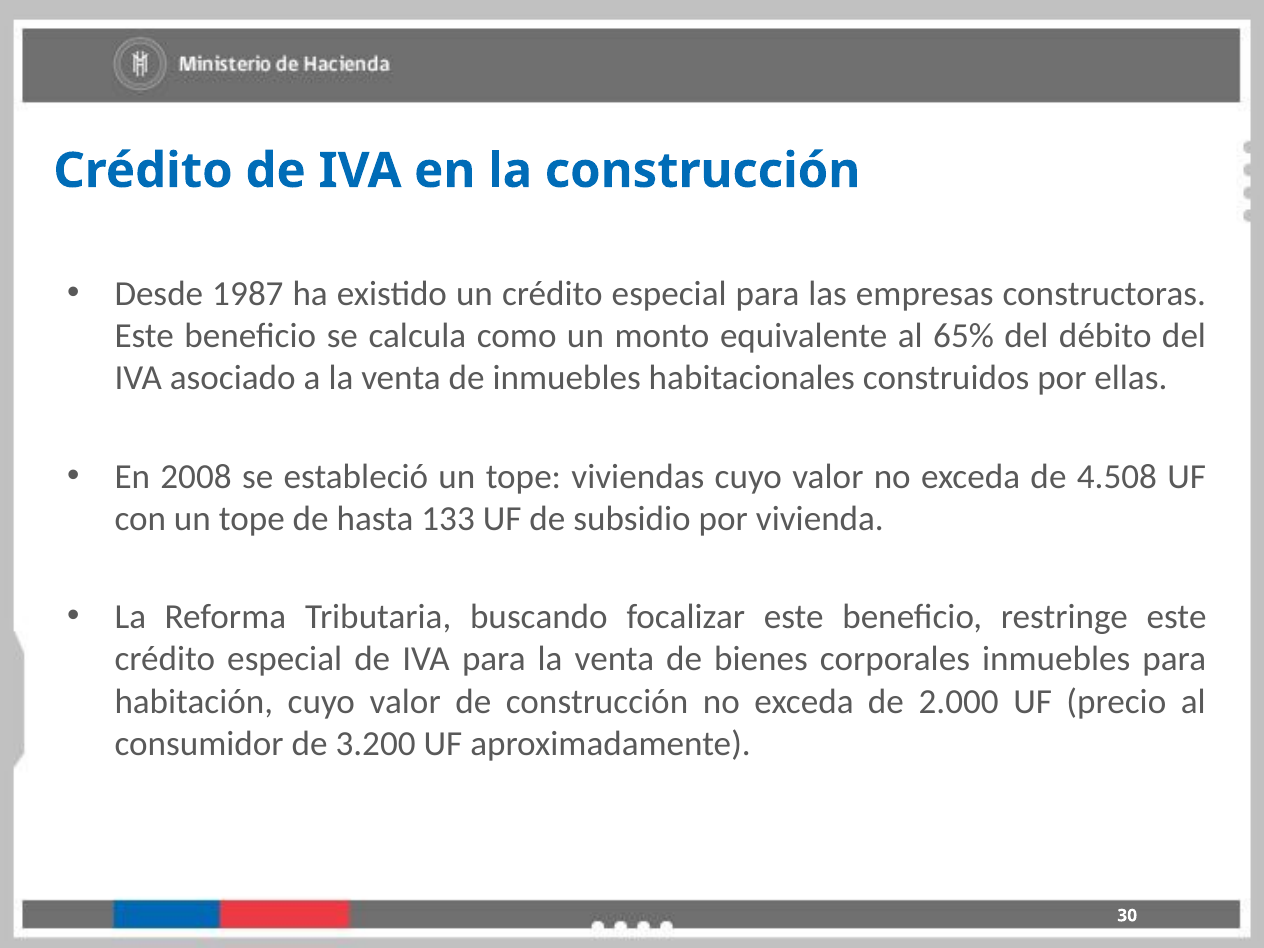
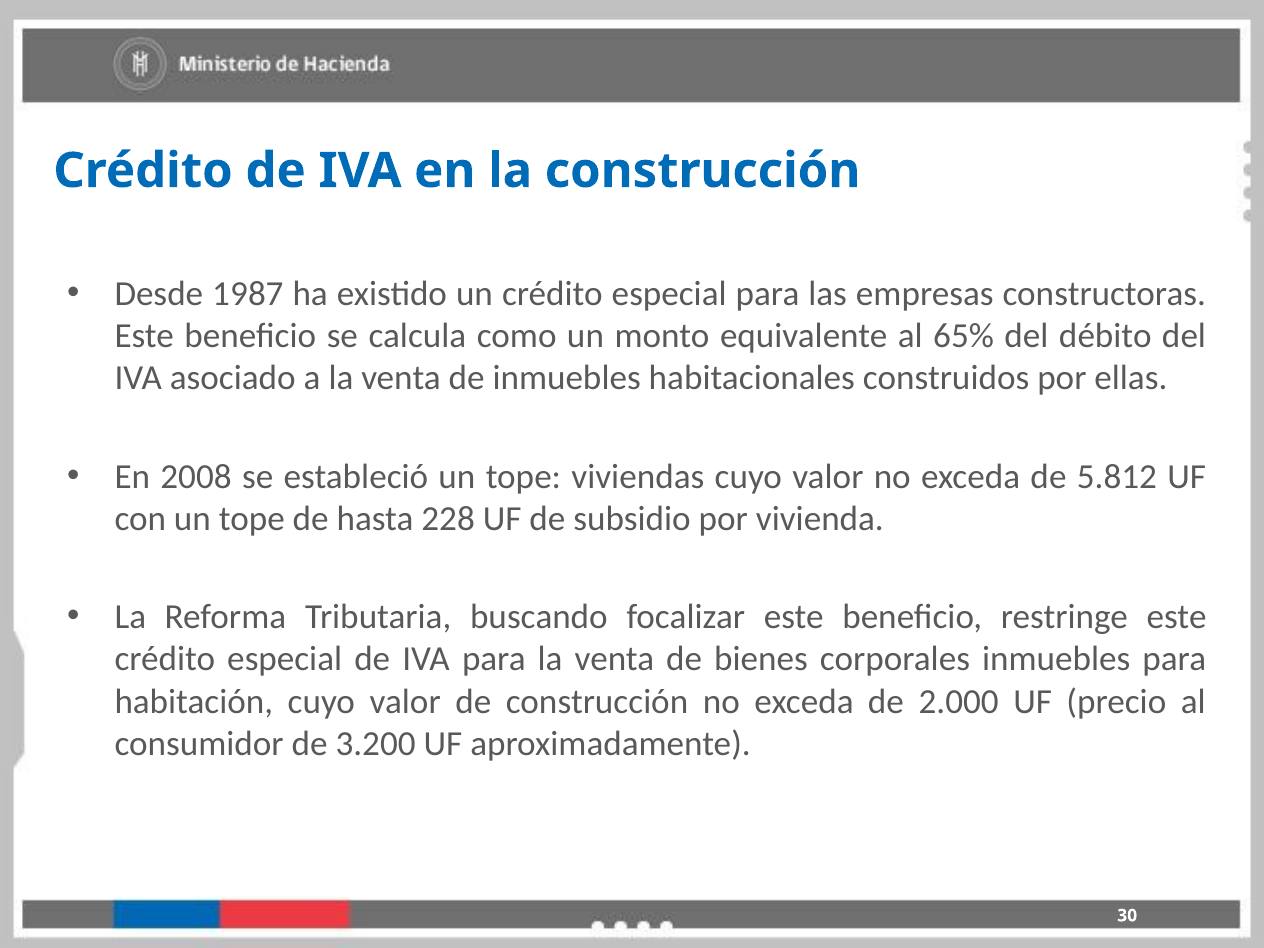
4.508: 4.508 -> 5.812 (1117, 477)
133: 133 -> 228 (448, 519)
